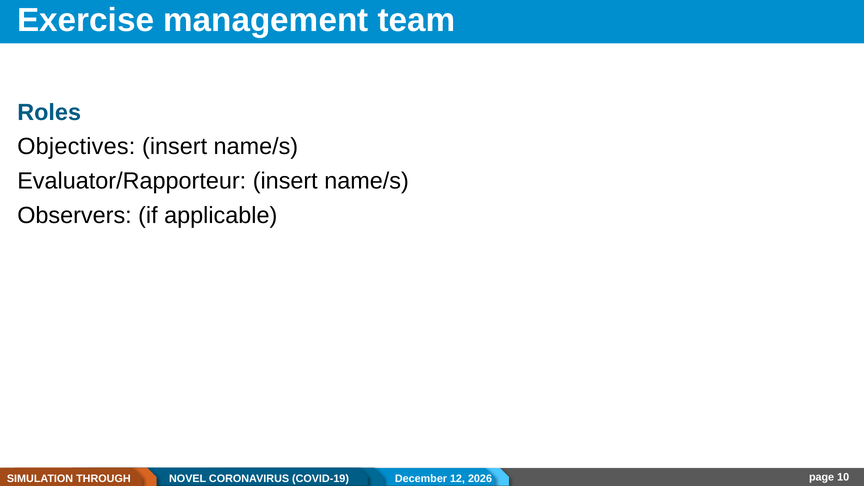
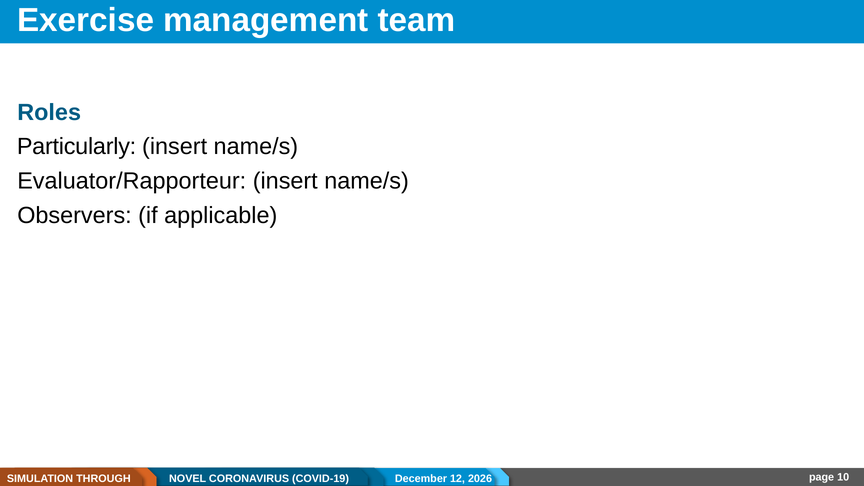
Objectives: Objectives -> Particularly (77, 147)
